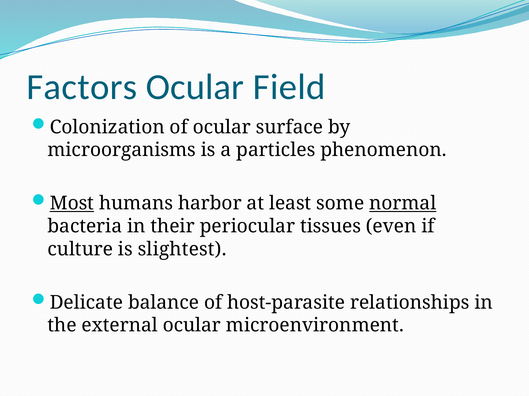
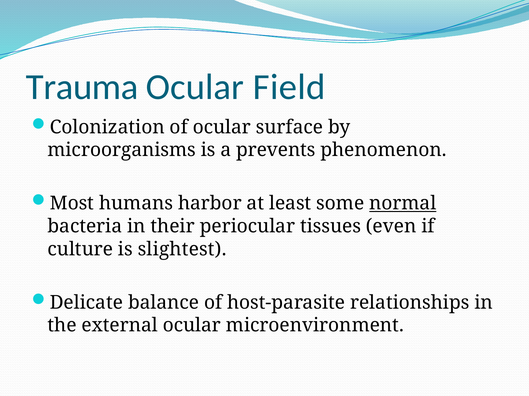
Factors: Factors -> Trauma (82, 87)
particles: particles -> prevents (276, 150)
Most underline: present -> none (72, 204)
